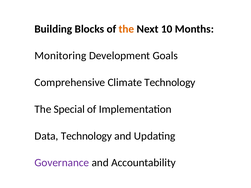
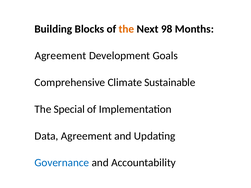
10: 10 -> 98 (167, 29)
Monitoring: Monitoring -> Agreement (60, 56)
Climate Technology: Technology -> Sustainable (170, 83)
Data Technology: Technology -> Agreement (86, 136)
Governance colour: purple -> blue (62, 163)
